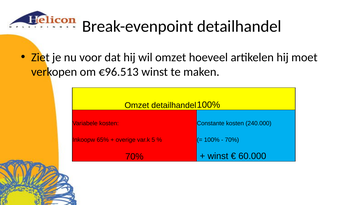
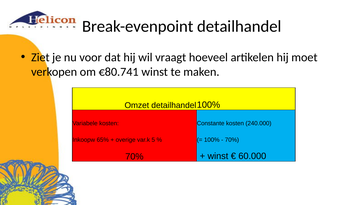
wil omzet: omzet -> vraagt (171, 57)
€96.513: €96.513 -> €80.741 (119, 72)
